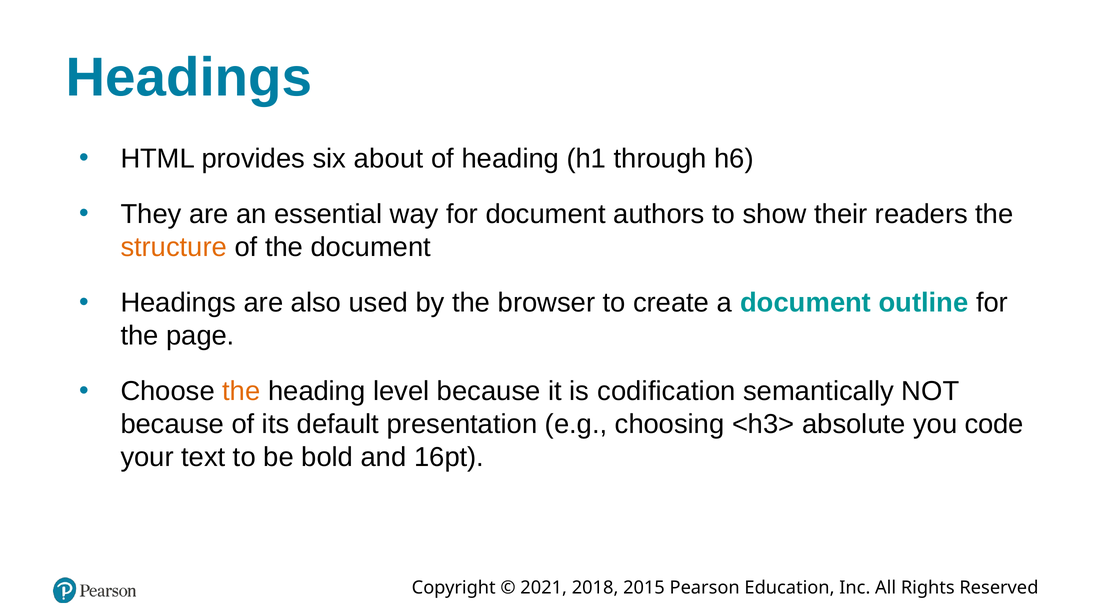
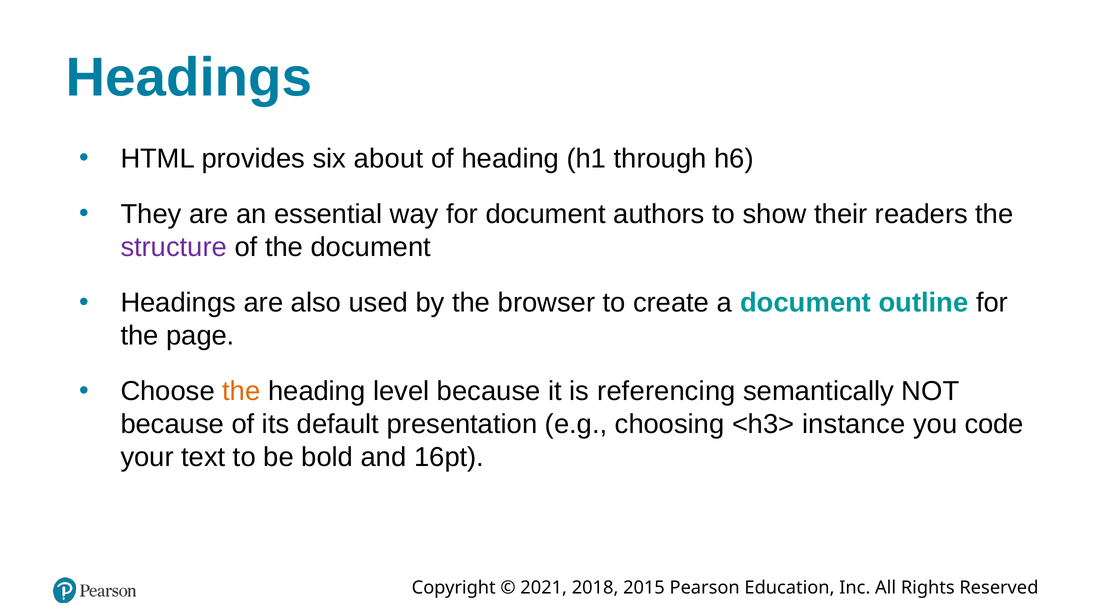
structure colour: orange -> purple (174, 247)
codification: codification -> referencing (666, 392)
absolute: absolute -> instance (854, 425)
